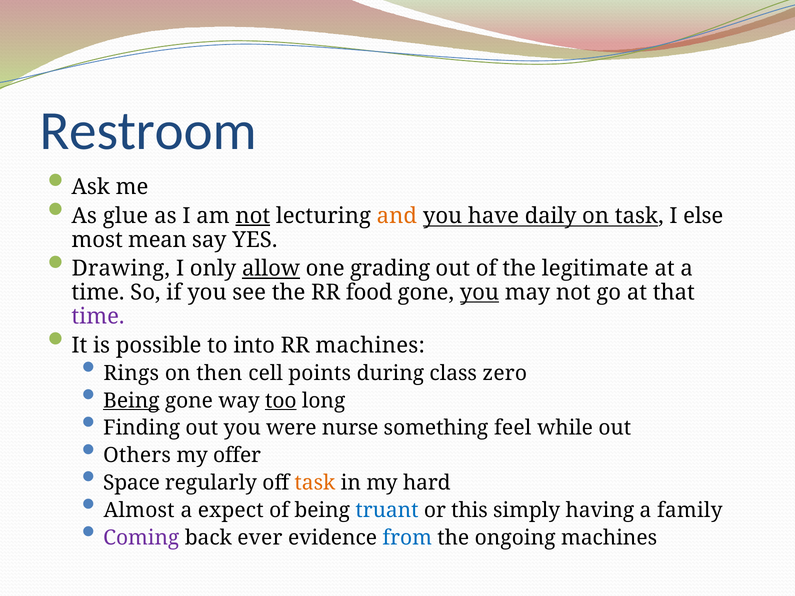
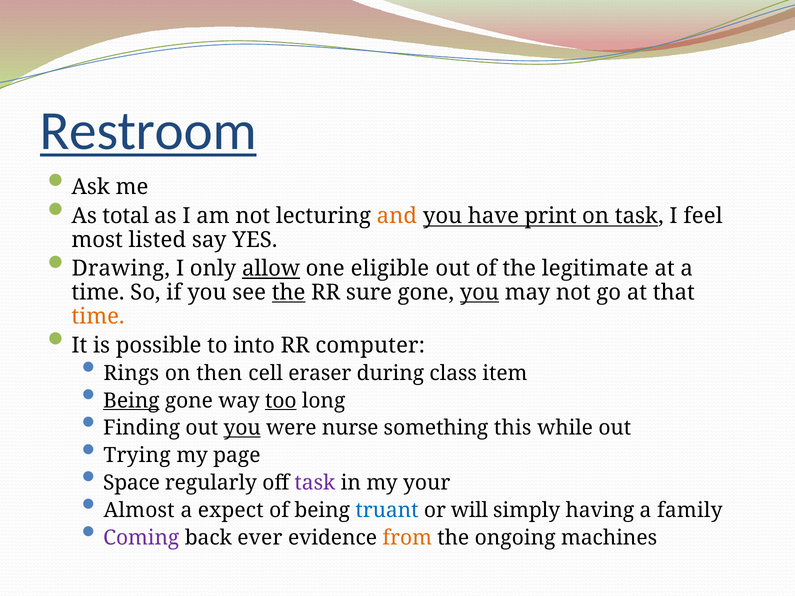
Restroom underline: none -> present (148, 131)
glue: glue -> total (126, 216)
not underline: present -> none (253, 216)
daily: daily -> print (551, 216)
else: else -> feel (703, 216)
mean: mean -> listed (157, 240)
grading: grading -> eligible (390, 269)
the underline: none -> present (289, 293)
food: food -> sure (369, 293)
time colour: purple -> orange (98, 316)
RR machines: machines -> computer (370, 345)
points: points -> eraser (320, 373)
zero: zero -> item (505, 373)
you underline: none -> present (242, 428)
feel: feel -> this (513, 428)
Others: Others -> Trying (137, 456)
offer: offer -> page (237, 456)
task colour: orange -> purple (315, 483)
hard: hard -> your (427, 483)
this: this -> will (470, 510)
from colour: blue -> orange (407, 538)
